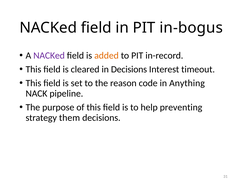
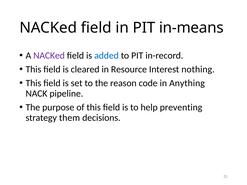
in-bogus: in-bogus -> in-means (191, 28)
added colour: orange -> blue (106, 56)
in Decisions: Decisions -> Resource (129, 69)
timeout: timeout -> nothing (198, 69)
